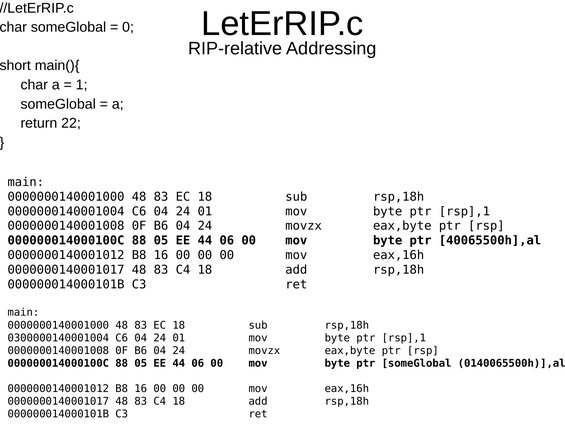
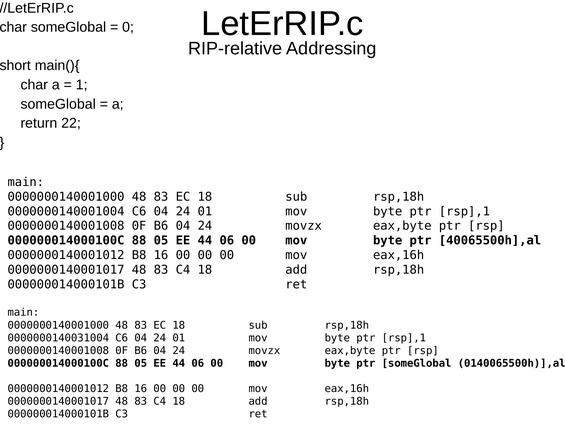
0300000140001004: 0300000140001004 -> 0000000140031004 (58, 338)
